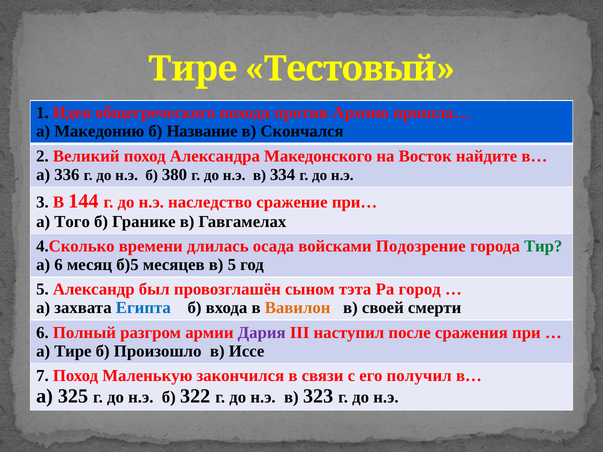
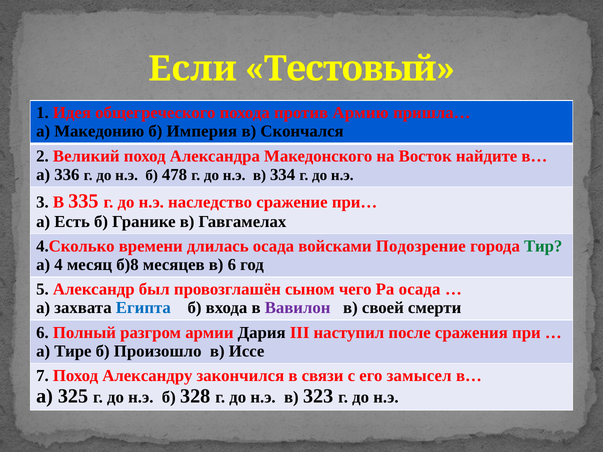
Тире: Тире -> Если (192, 69)
Название: Название -> Империя (202, 132)
380: 380 -> 478 (174, 175)
144: 144 -> 335 (83, 201)
Того: Того -> Есть (72, 222)
а 6: 6 -> 4 (58, 265)
б)5: б)5 -> б)8 (128, 265)
в 5: 5 -> 6 (232, 265)
тэта: тэта -> чего (355, 290)
Ра город: город -> осада (420, 290)
Вавилон colour: orange -> purple (298, 308)
Дария colour: purple -> black (262, 333)
Маленькую: Маленькую -> Александру (147, 376)
получил: получил -> замысел (419, 376)
322: 322 -> 328 (195, 396)
